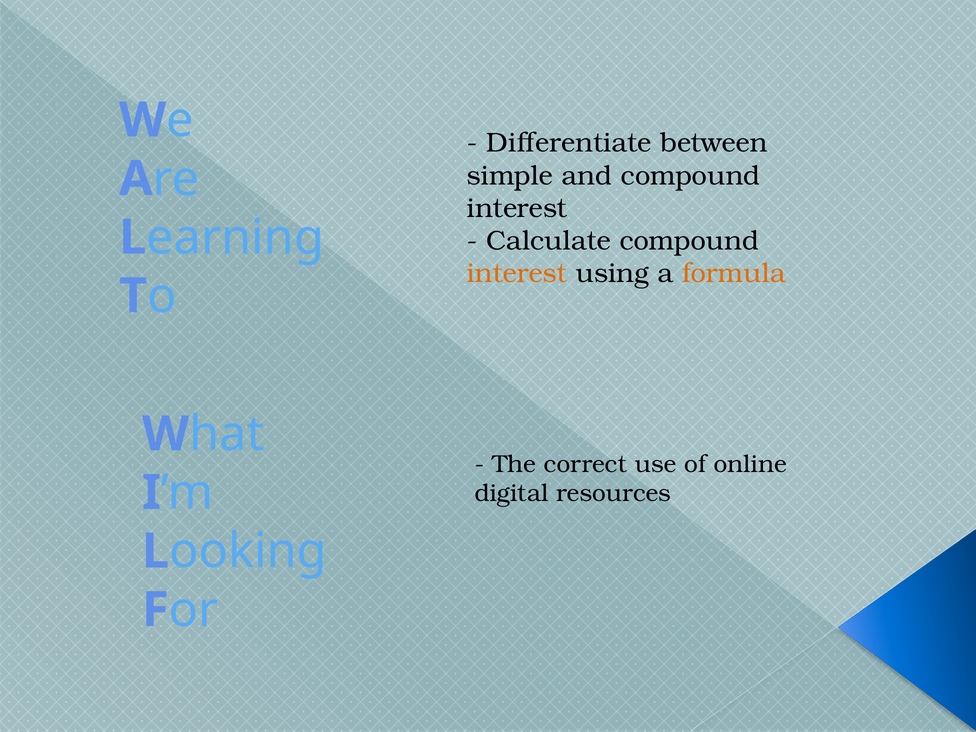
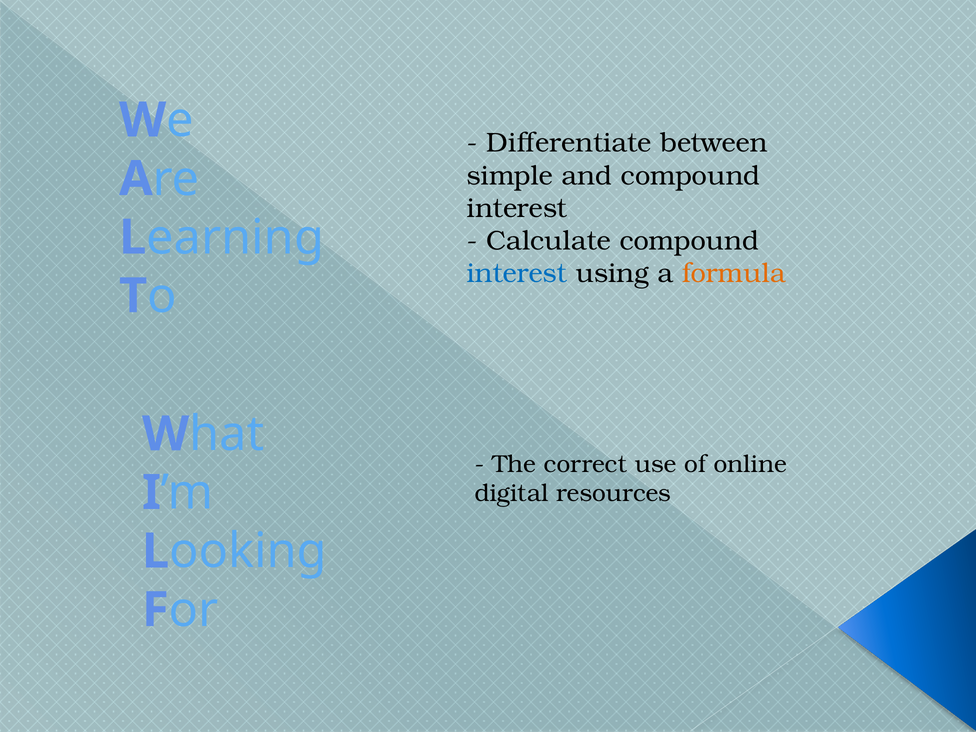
interest colour: orange -> blue (517, 273)
